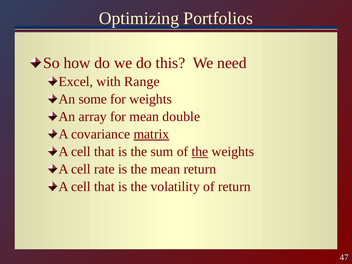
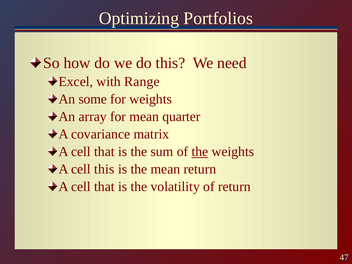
double: double -> quarter (181, 117)
matrix underline: present -> none (151, 134)
cell rate: rate -> this (104, 169)
